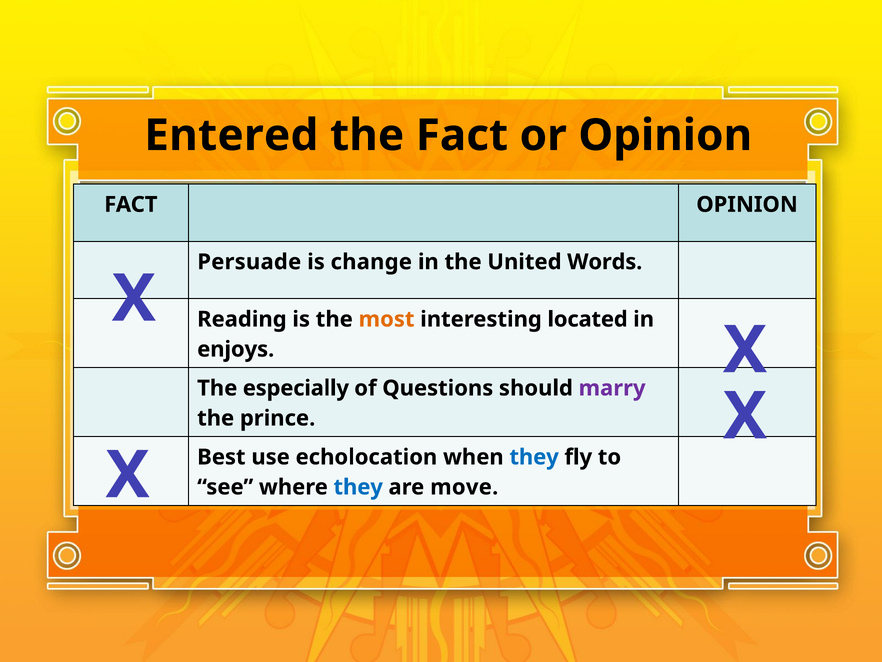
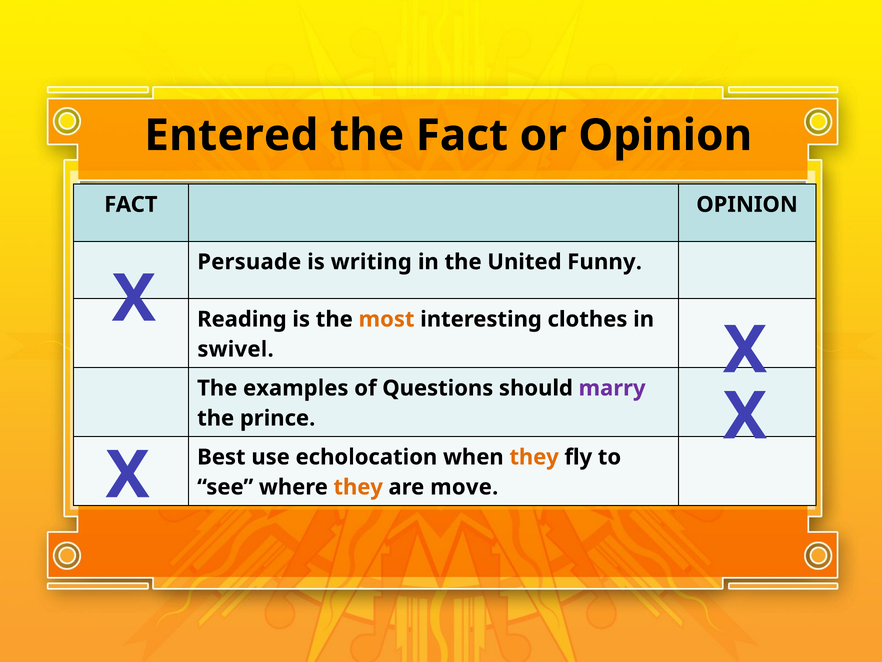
change: change -> writing (371, 262)
Words: Words -> Funny (605, 262)
located: located -> clothes (587, 319)
enjoys: enjoys -> swivel (236, 349)
especially: especially -> examples (296, 388)
they colour: blue -> orange (534, 457)
they colour: blue -> orange (358, 487)
